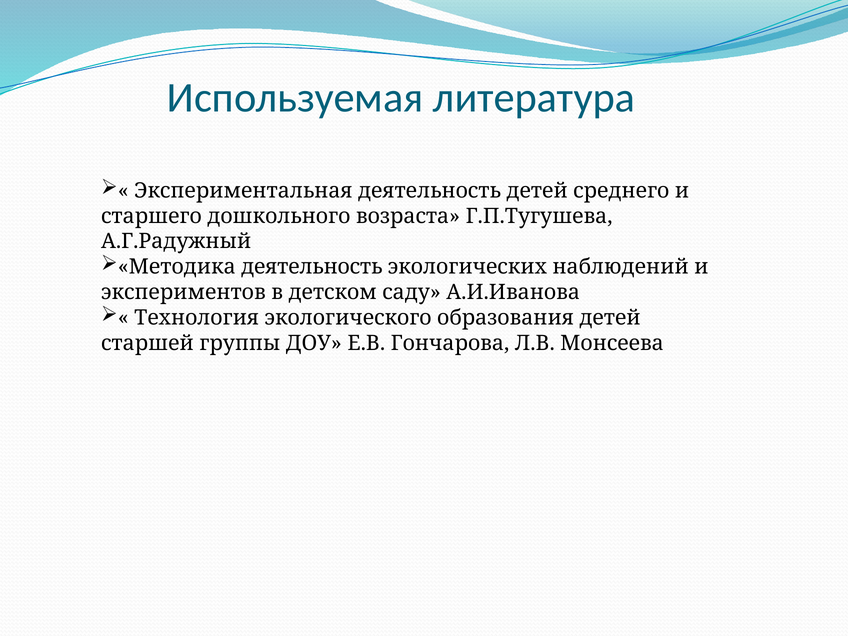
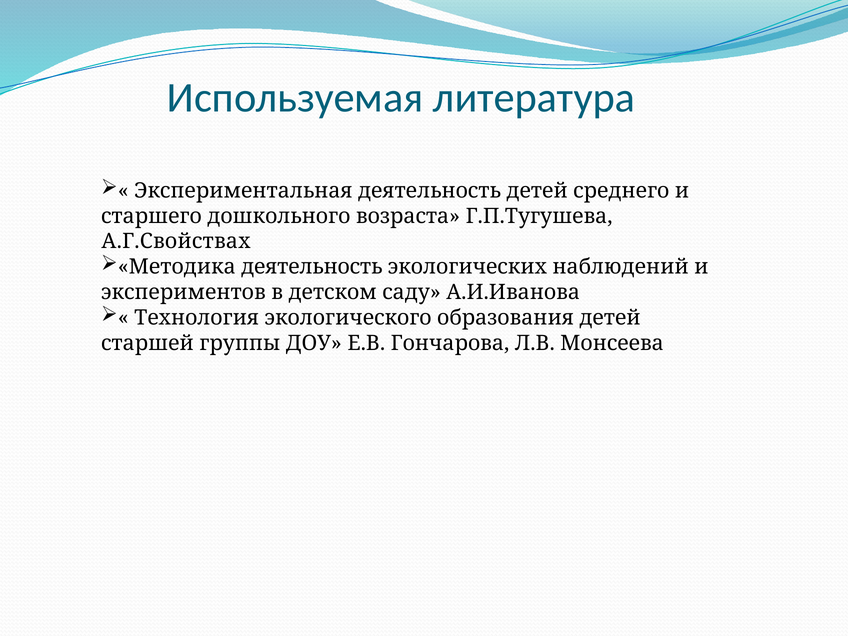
А.Г.Радужный: А.Г.Радужный -> А.Г.Свойствах (176, 241)
